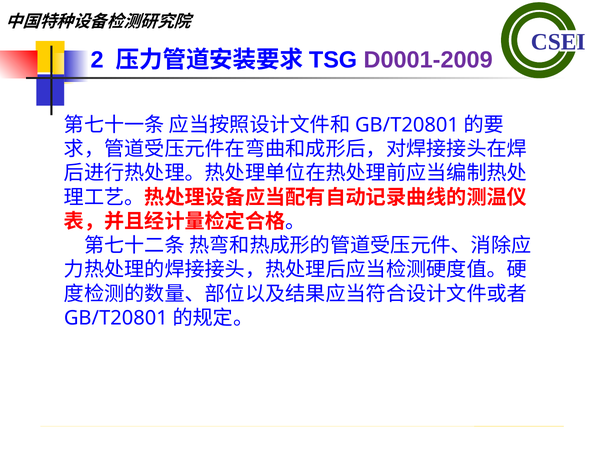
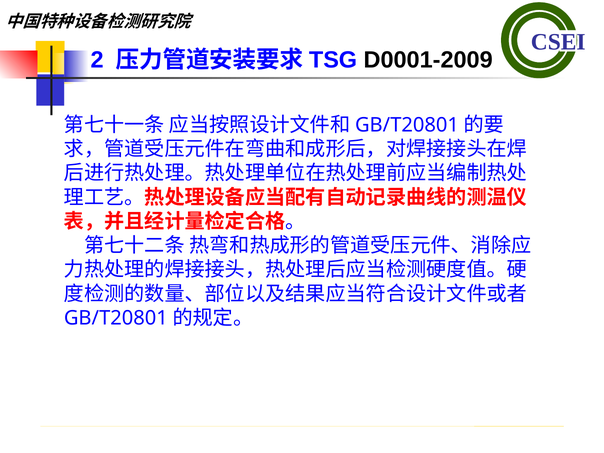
D0001-2009 colour: purple -> black (428, 60)
